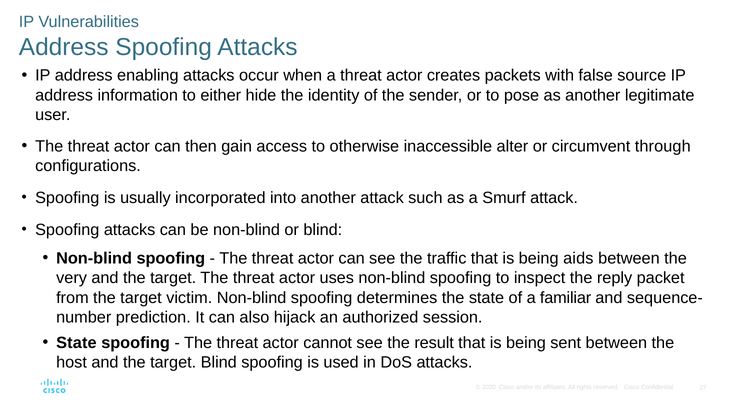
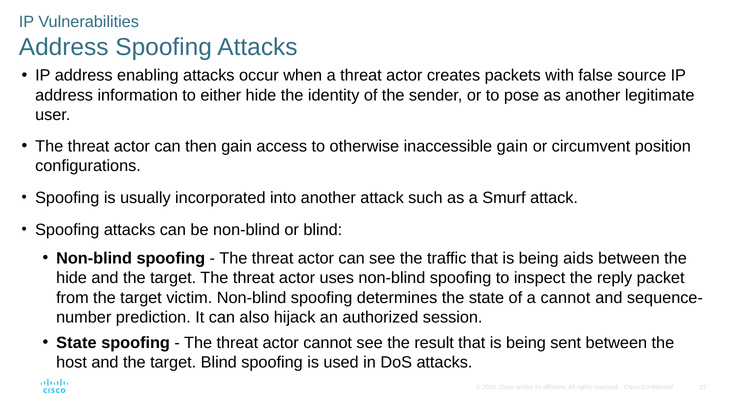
inaccessible alter: alter -> gain (512, 147)
through: through -> position (663, 147)
very: very -> hide (72, 278)
a familiar: familiar -> cannot (565, 298)
